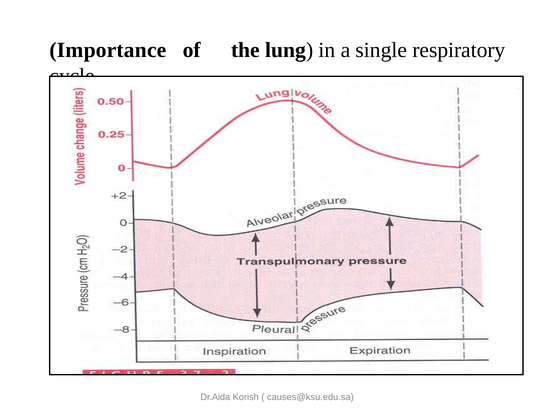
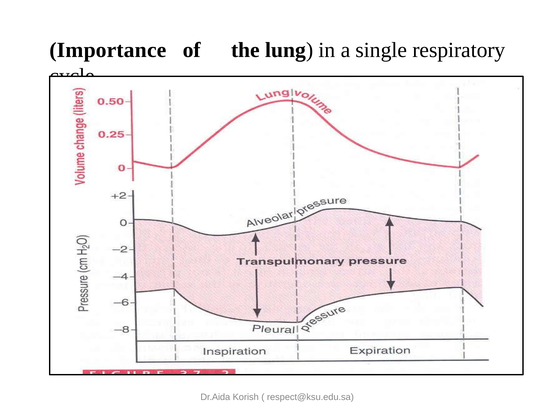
causes@ksu.edu.sa: causes@ksu.edu.sa -> respect@ksu.edu.sa (310, 397)
